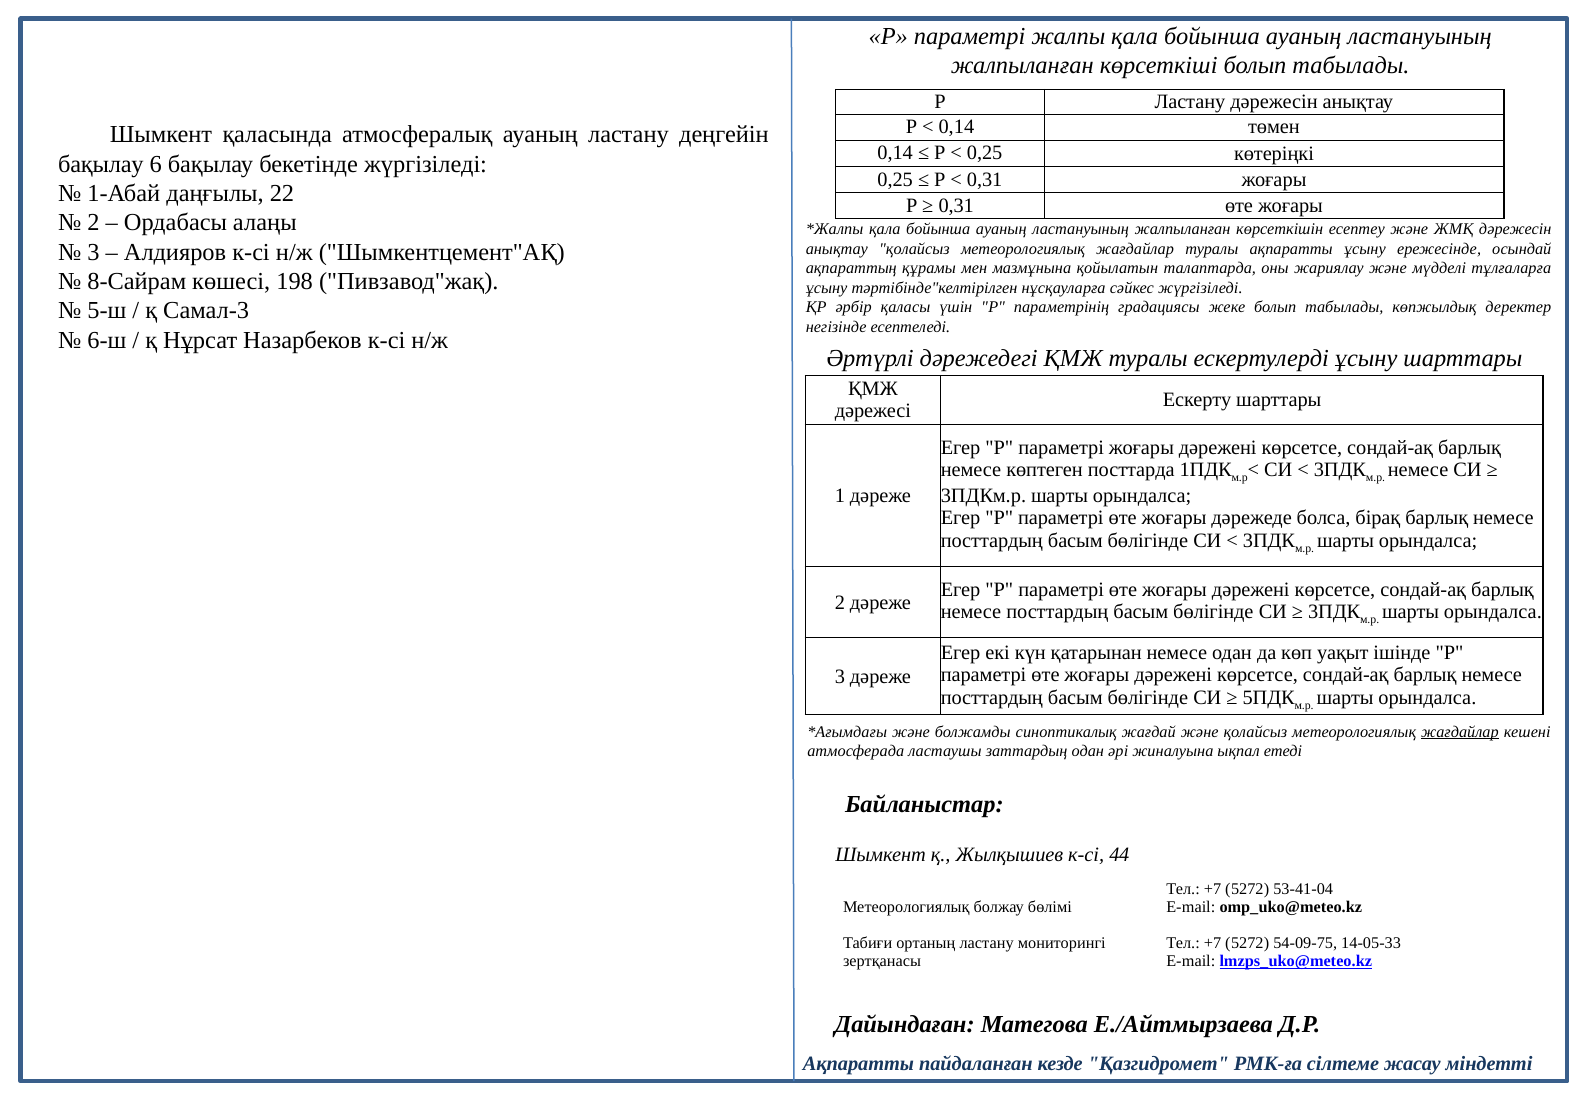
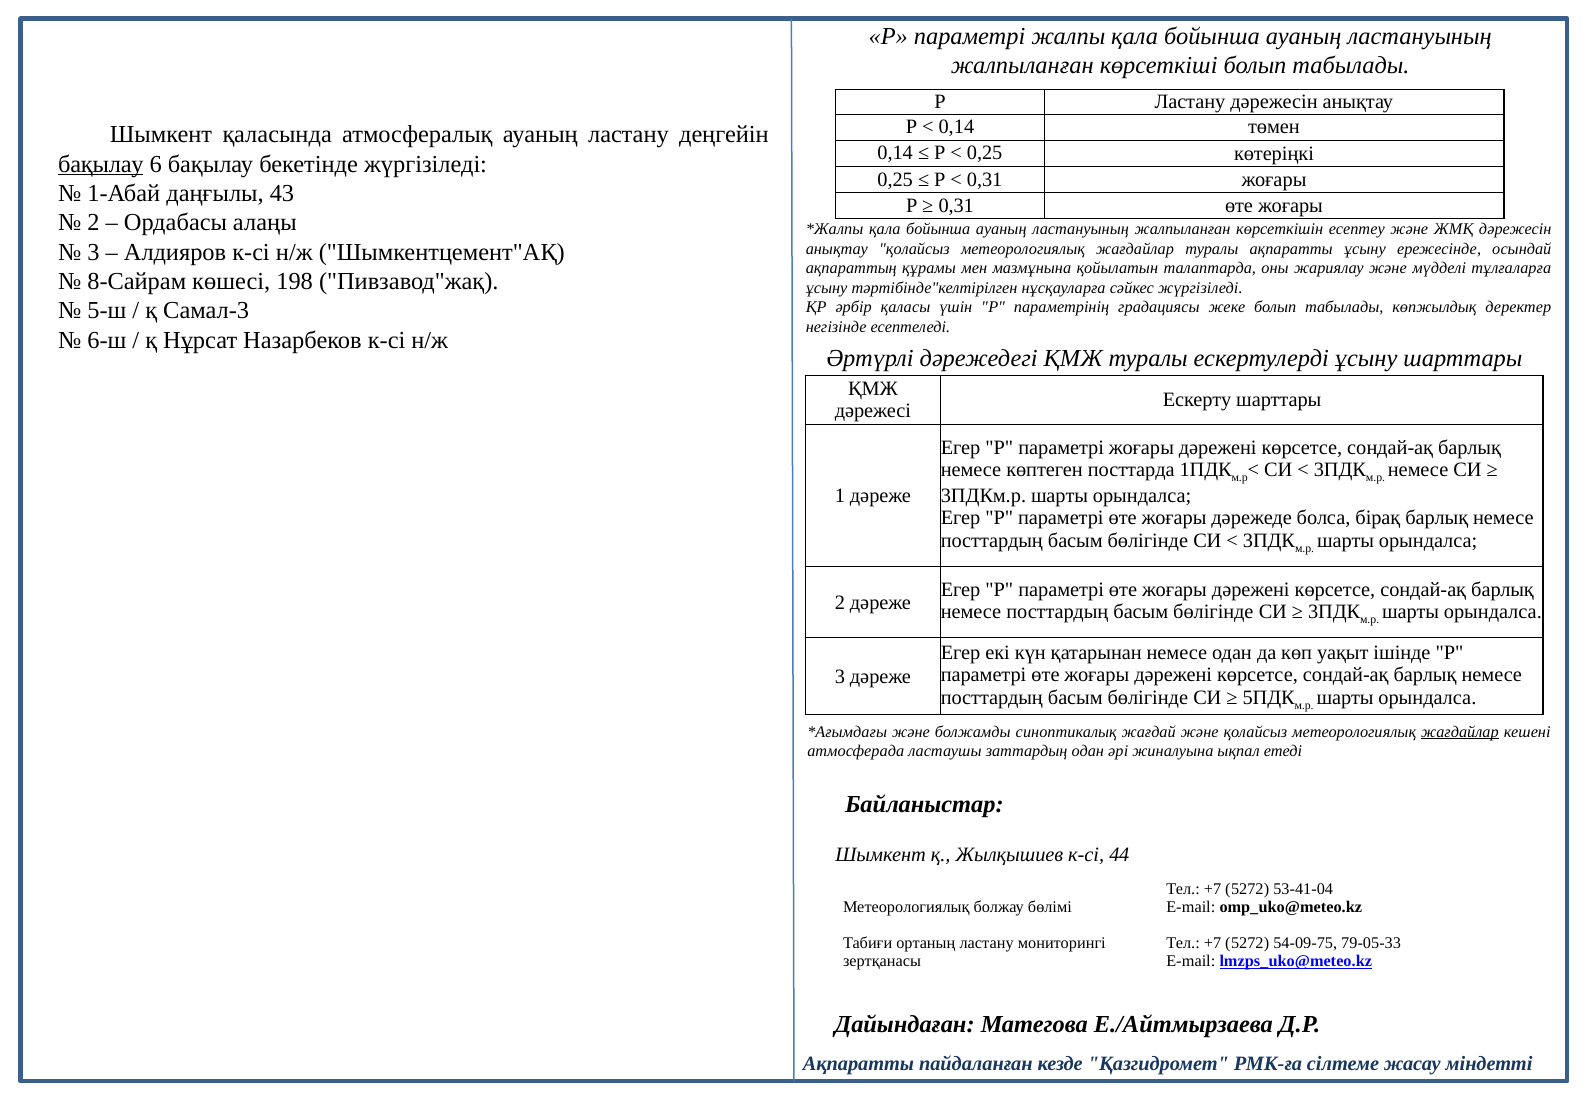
бақылау underline: none -> present (101, 164)
22: 22 -> 43 (282, 193)
14-05-33: 14-05-33 -> 79-05-33 (1371, 942)
